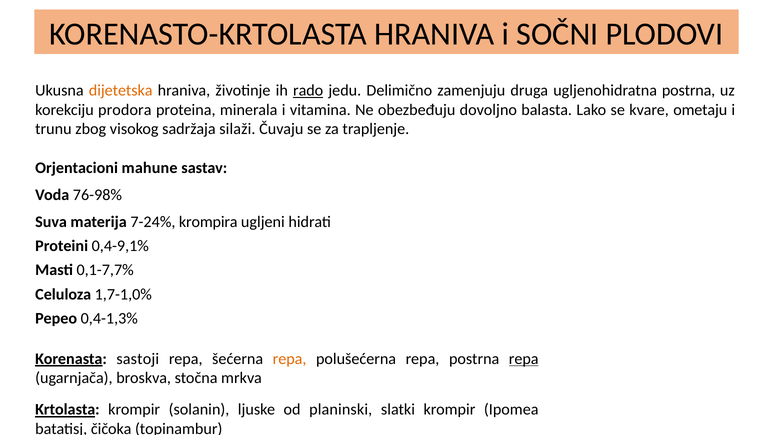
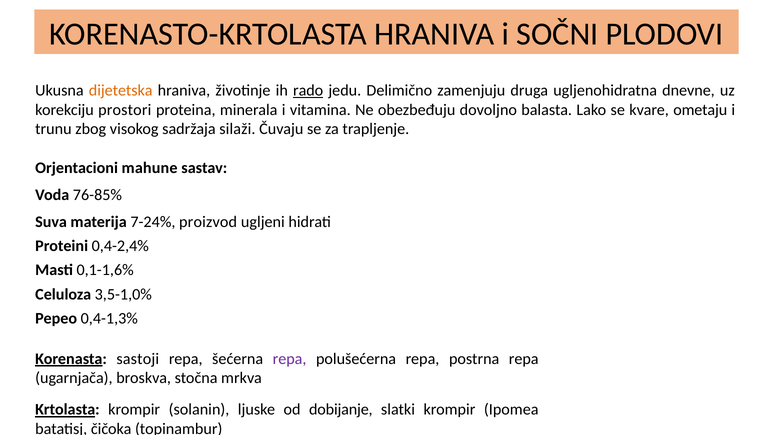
ugljenohidratna postrna: postrna -> dnevne (688, 90)
prodora: prodora -> prostori (125, 110)
76-98%: 76-98% -> 76-85% (97, 195)
krompira: krompira -> proizvod (208, 222)
0,4-9,1%: 0,4-9,1% -> 0,4-2,4% (120, 246)
0,1-7,7%: 0,1-7,7% -> 0,1-1,6% (105, 270)
1,7-1,0%: 1,7-1,0% -> 3,5-1,0% (123, 294)
repa colour: orange -> purple (290, 359)
repa underline: present -> none (524, 359)
planinski: planinski -> dobijanje (341, 409)
